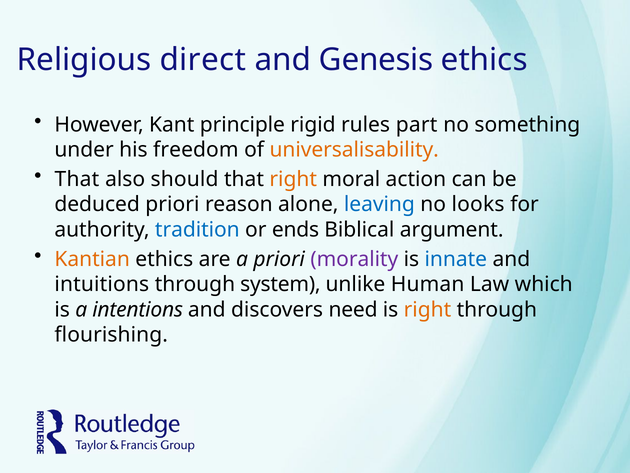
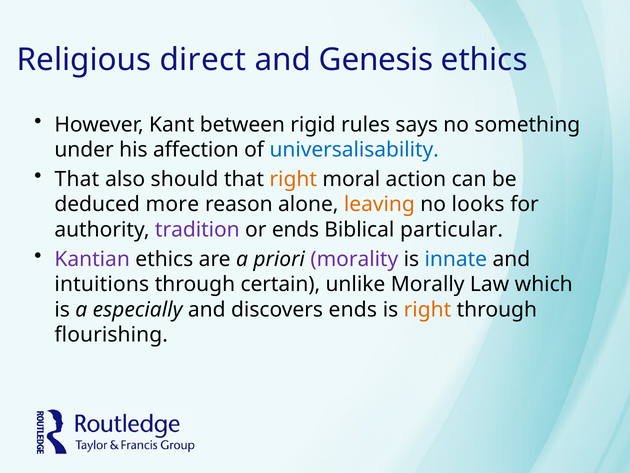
principle: principle -> between (242, 125)
part: part -> says (417, 125)
freedom: freedom -> affection (196, 150)
universalisability colour: orange -> blue (354, 150)
deduced priori: priori -> more (172, 204)
leaving colour: blue -> orange (379, 204)
tradition colour: blue -> purple (197, 230)
argument: argument -> particular (452, 230)
Kantian colour: orange -> purple (92, 259)
system: system -> certain (280, 284)
Human: Human -> Morally (428, 284)
intentions: intentions -> especially (138, 309)
discovers need: need -> ends (353, 309)
